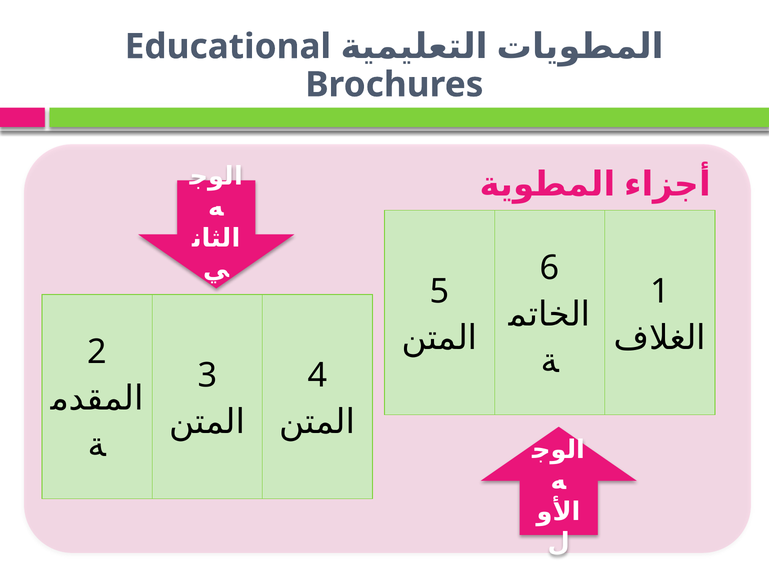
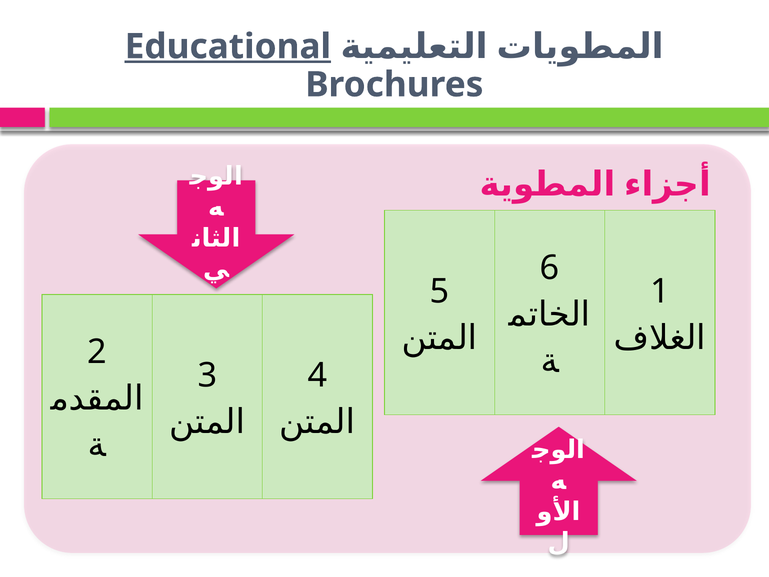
Educational underline: none -> present (228, 47)
